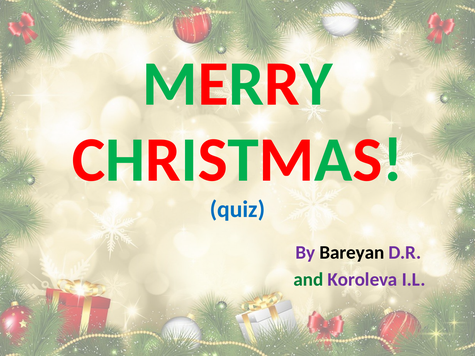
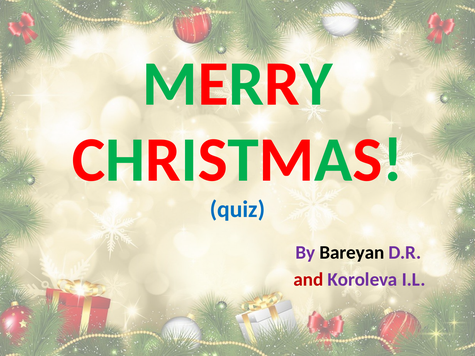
and colour: green -> red (308, 280)
